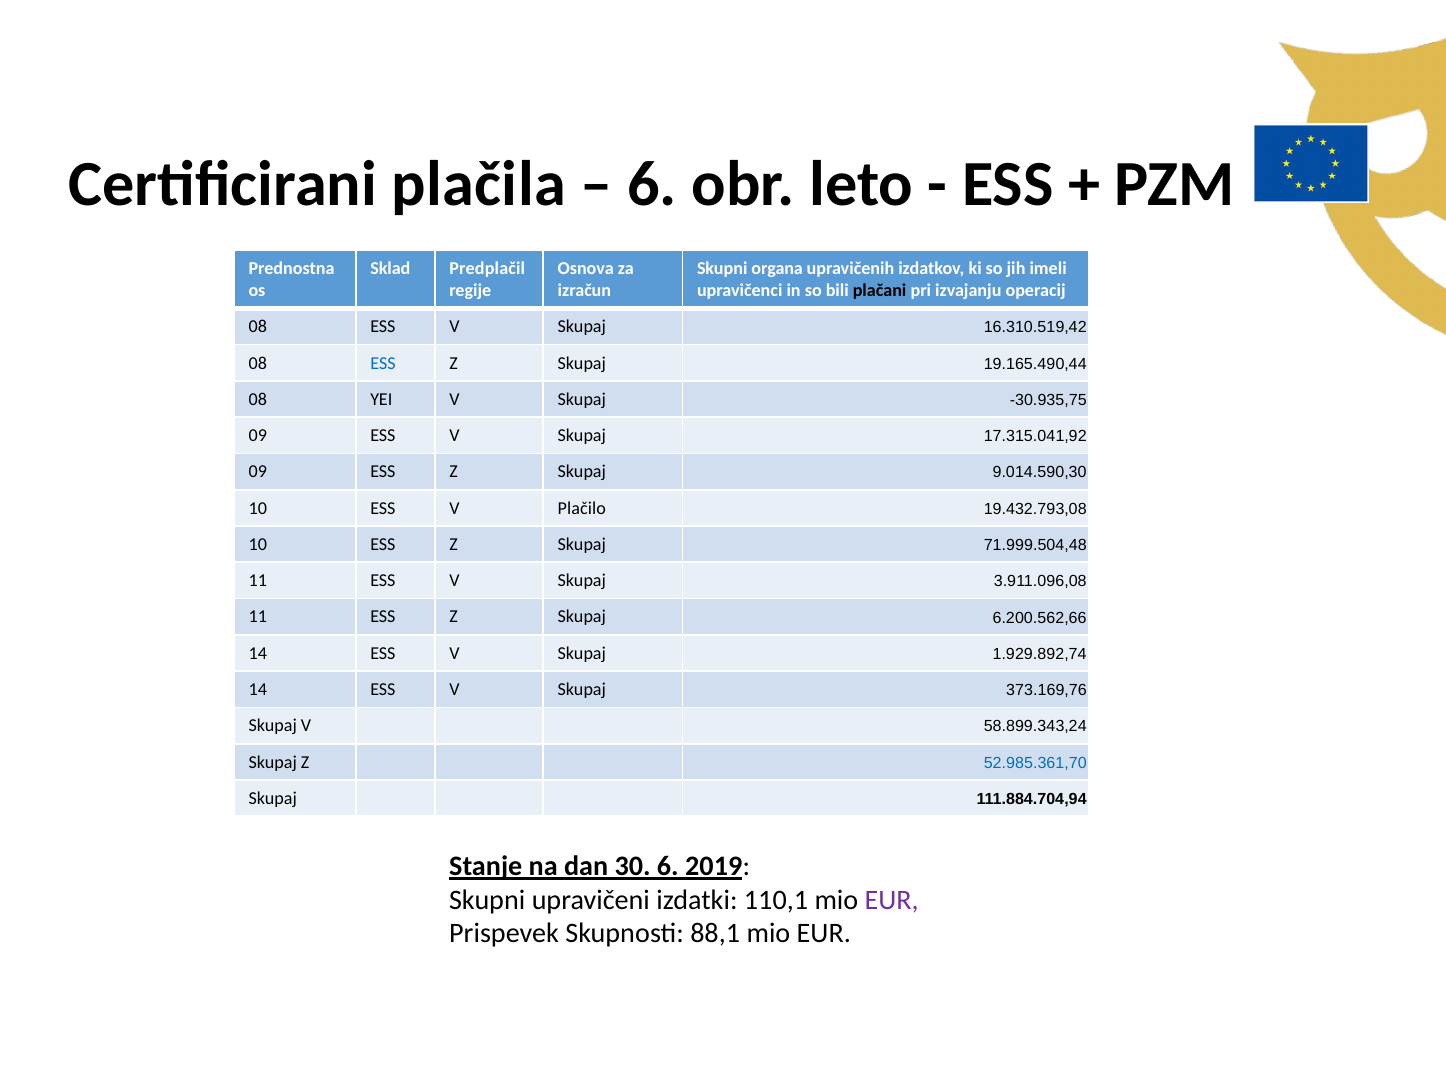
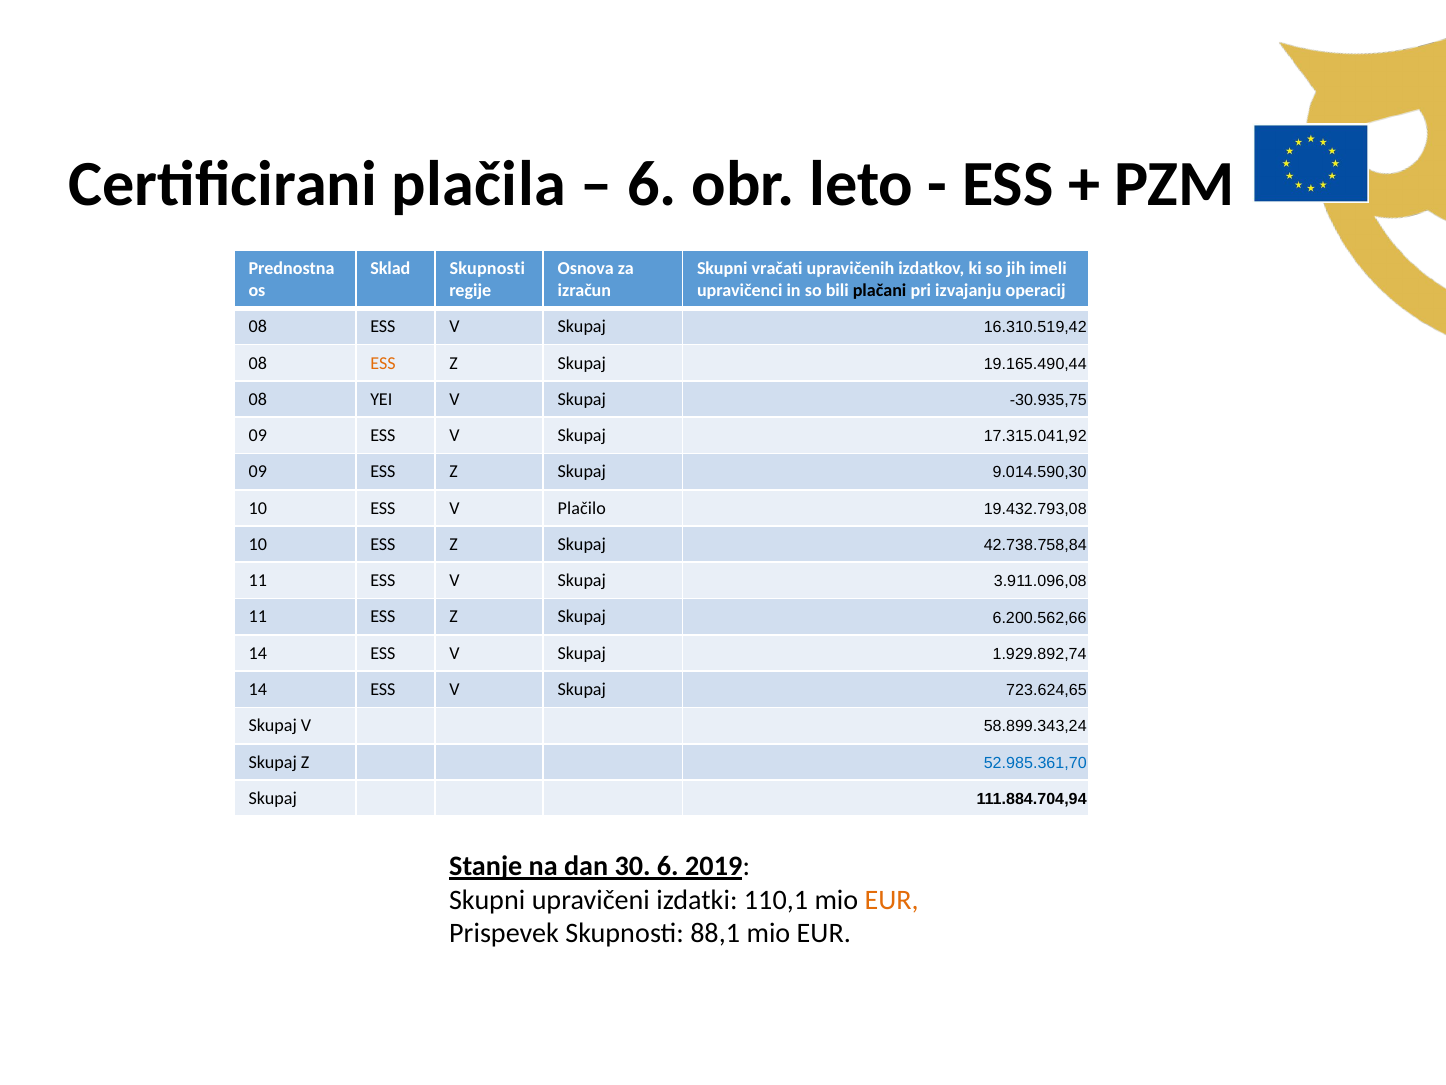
Sklad Predplačil: Predplačil -> Skupnosti (487, 268)
organa: organa -> vračati (777, 268)
ESS colour: blue -> orange (383, 363)
71.999.504,48: 71.999.504,48 -> 42.738.758,84 (1035, 545)
373.169,76: 373.169,76 -> 723.624,65 (1047, 690)
EUR colour: purple -> orange (892, 899)
